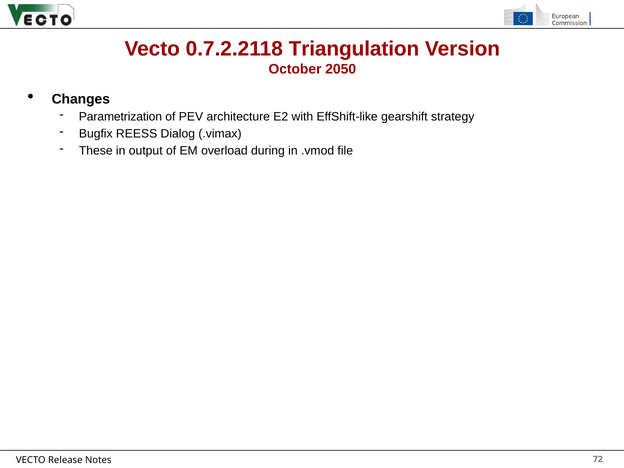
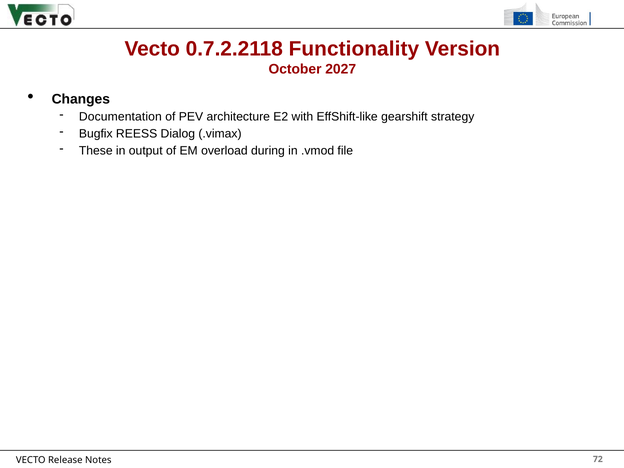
Triangulation: Triangulation -> Functionality (354, 49)
2050: 2050 -> 2027 (341, 69)
Parametrization: Parametrization -> Documentation (120, 117)
